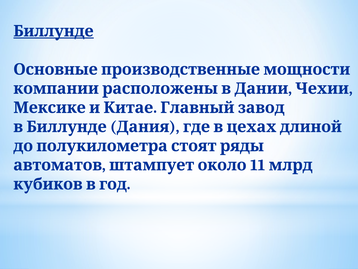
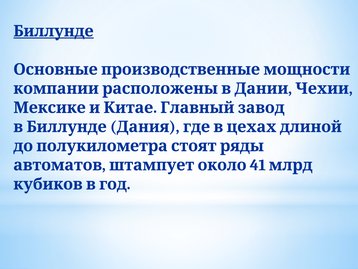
11: 11 -> 41 (258, 165)
